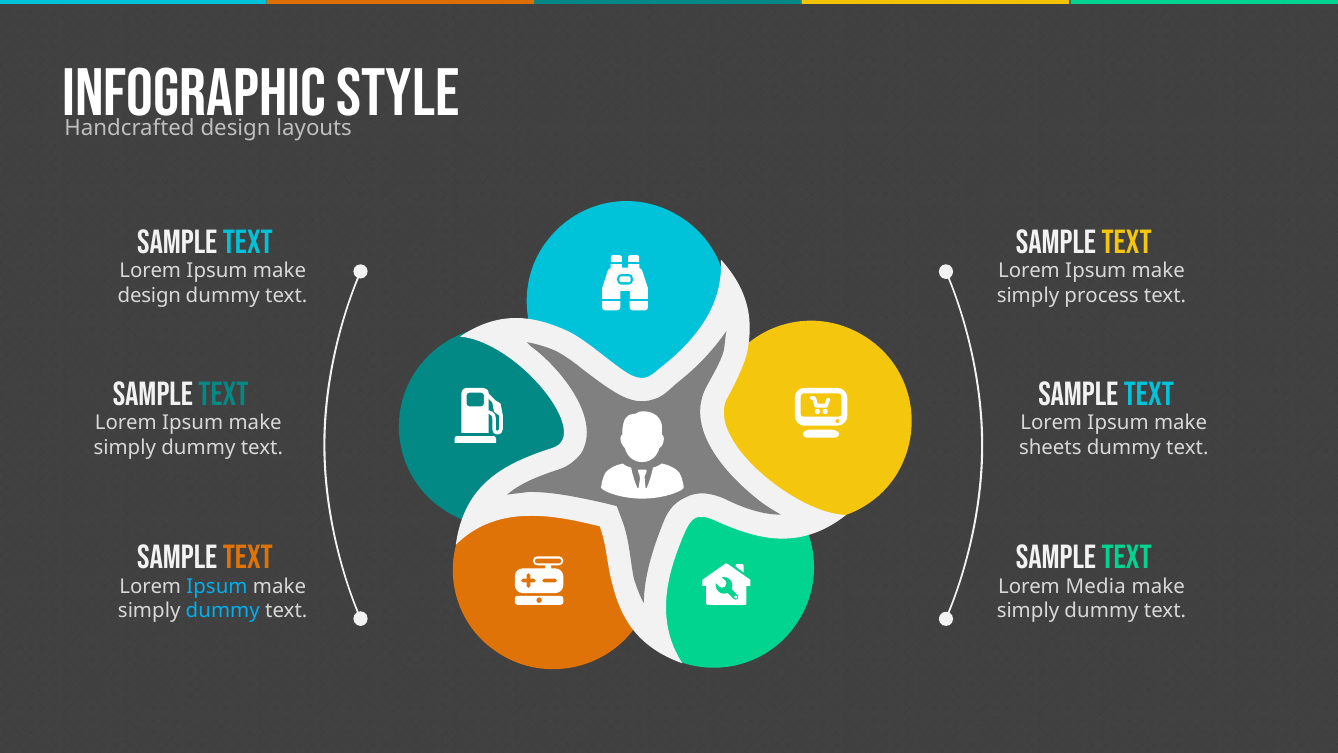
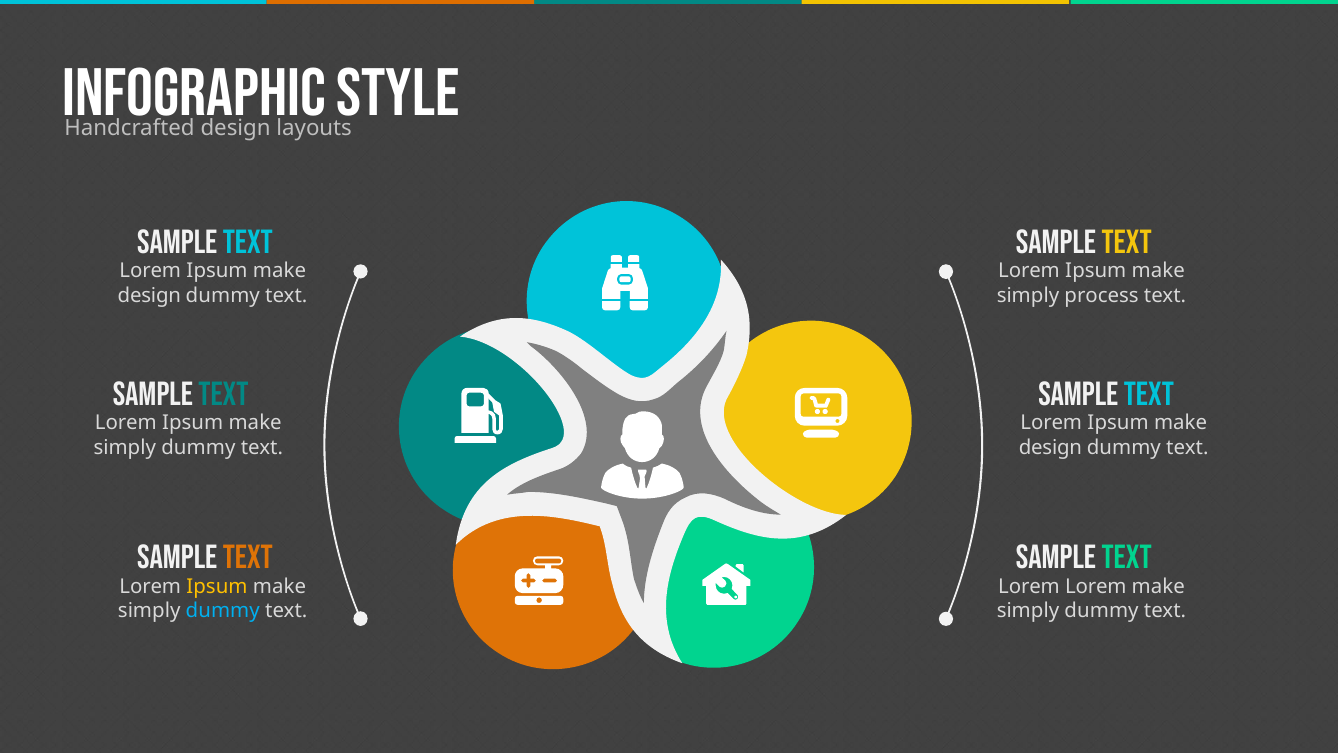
sheets: sheets -> design (1050, 447)
Ipsum colour: light blue -> yellow (217, 586)
Lorem Media: Media -> Lorem (1096, 586)
